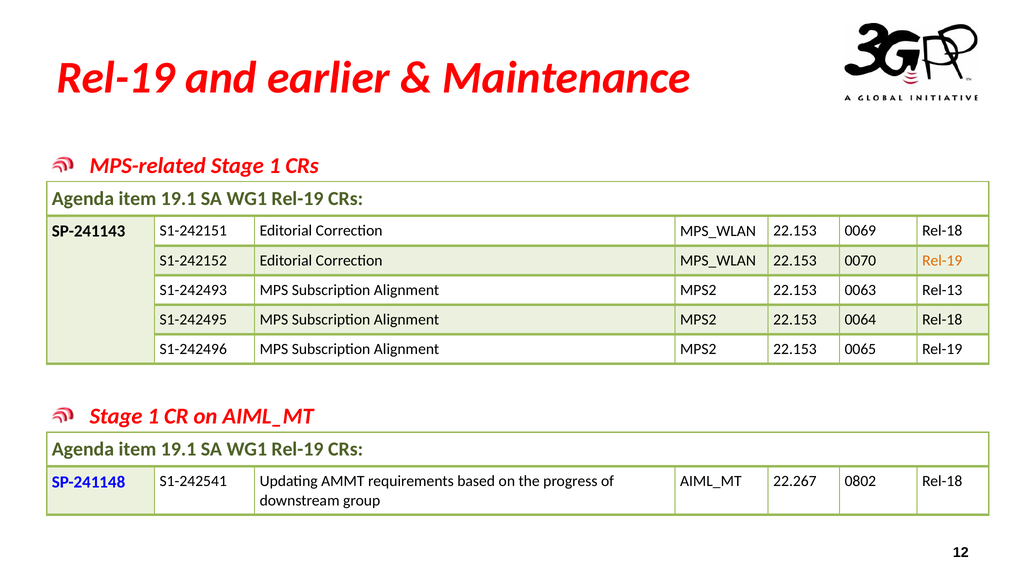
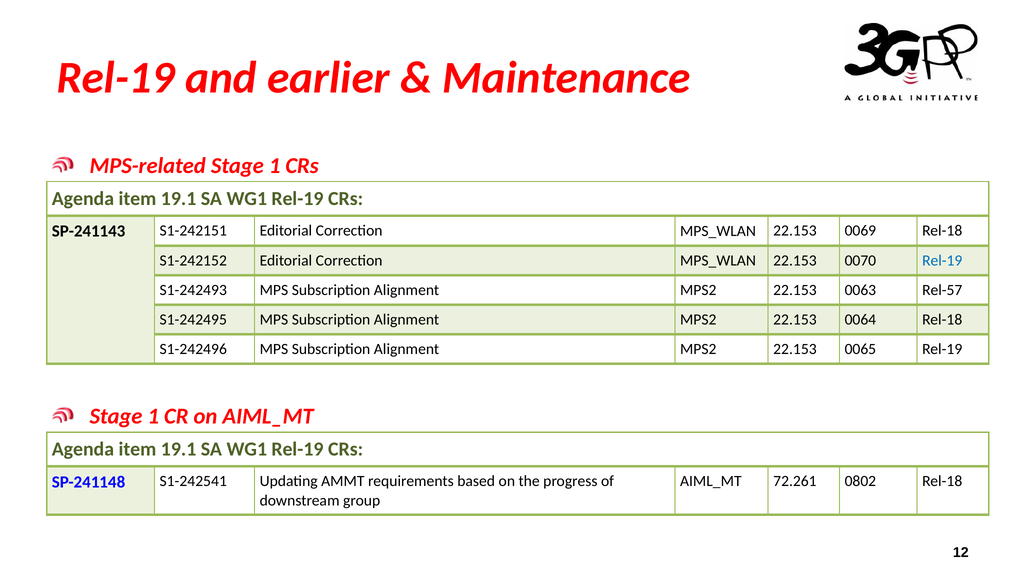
Rel-19 colour: orange -> blue (942, 261)
Rel-13: Rel-13 -> Rel-57 (942, 290)
22.267: 22.267 -> 72.261 (795, 481)
